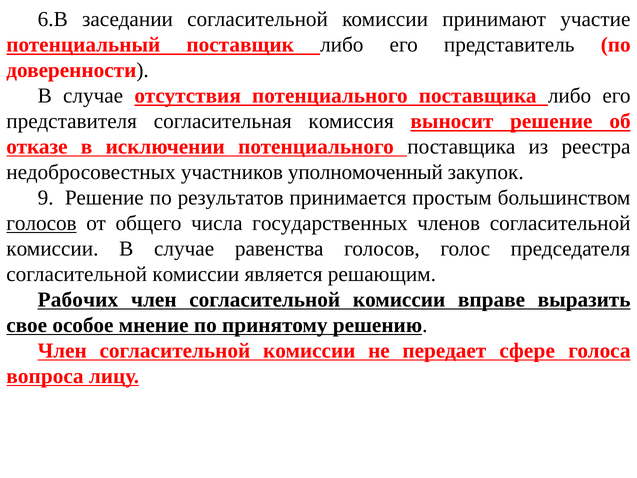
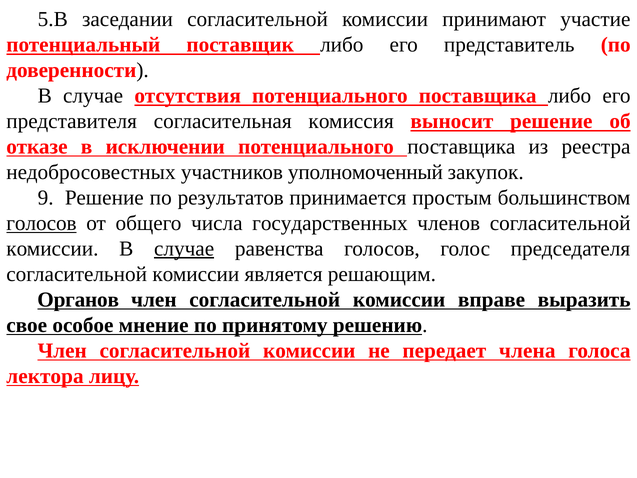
6.В: 6.В -> 5.В (53, 19)
случае underline: none -> present (184, 249)
Рабочих: Рабочих -> Органов (78, 300)
сфере: сфере -> члена (527, 351)
вопроса: вопроса -> лектора (45, 376)
